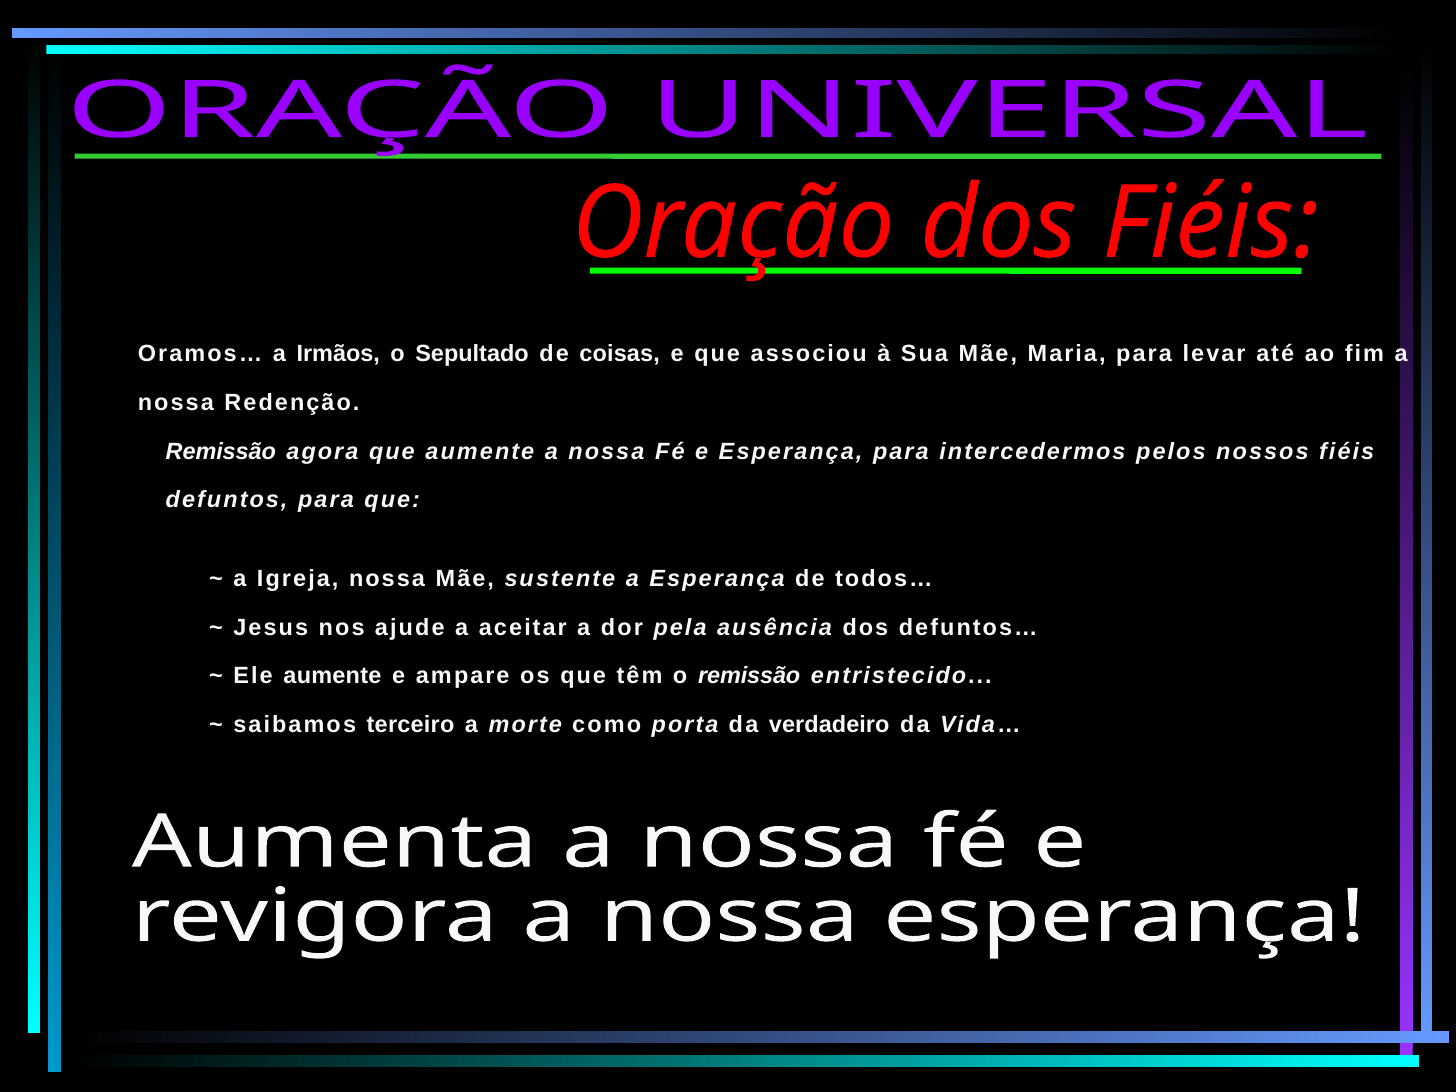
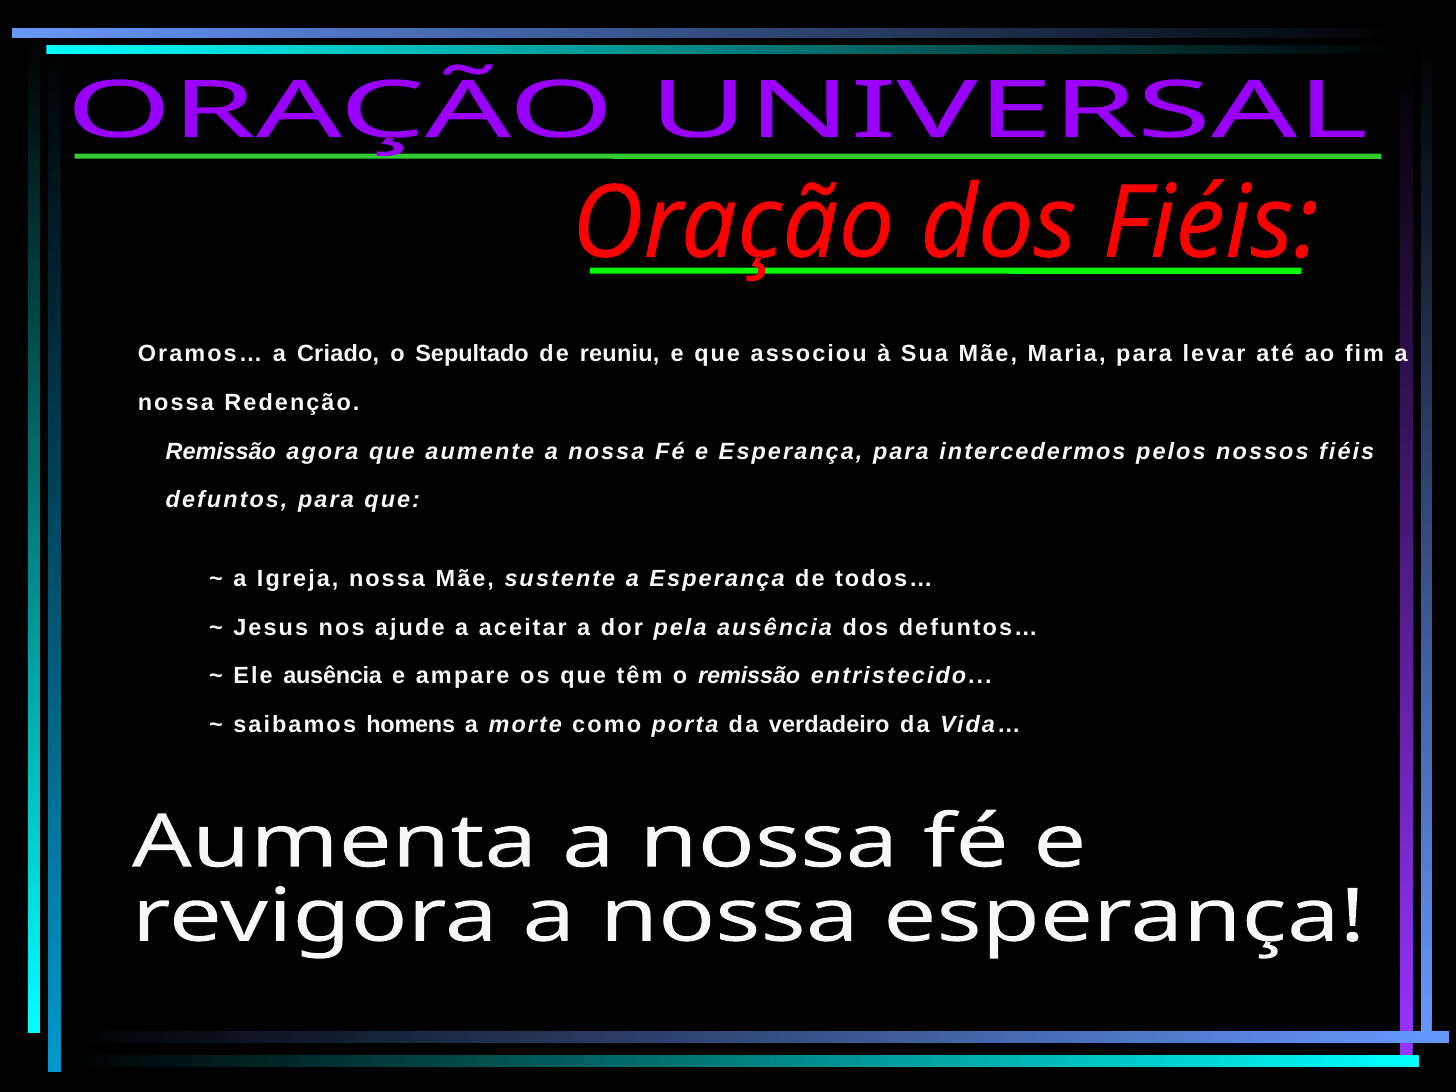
Irmãos: Irmãos -> Criado (338, 354)
coisas: coisas -> reuniu (620, 354)
Ele aumente: aumente -> ausência (333, 676)
terceiro: terceiro -> homens (411, 724)
